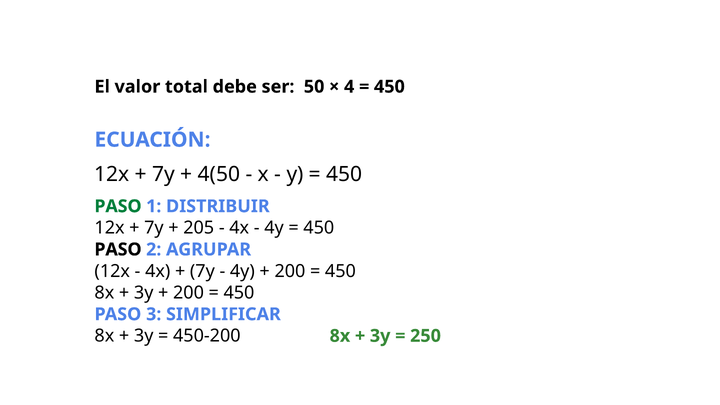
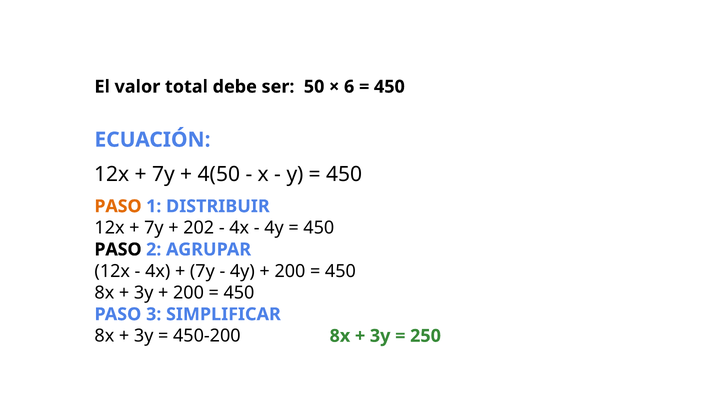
4: 4 -> 6 (349, 87)
PASO colour: green -> orange (118, 206)
205: 205 -> 202 (199, 228)
